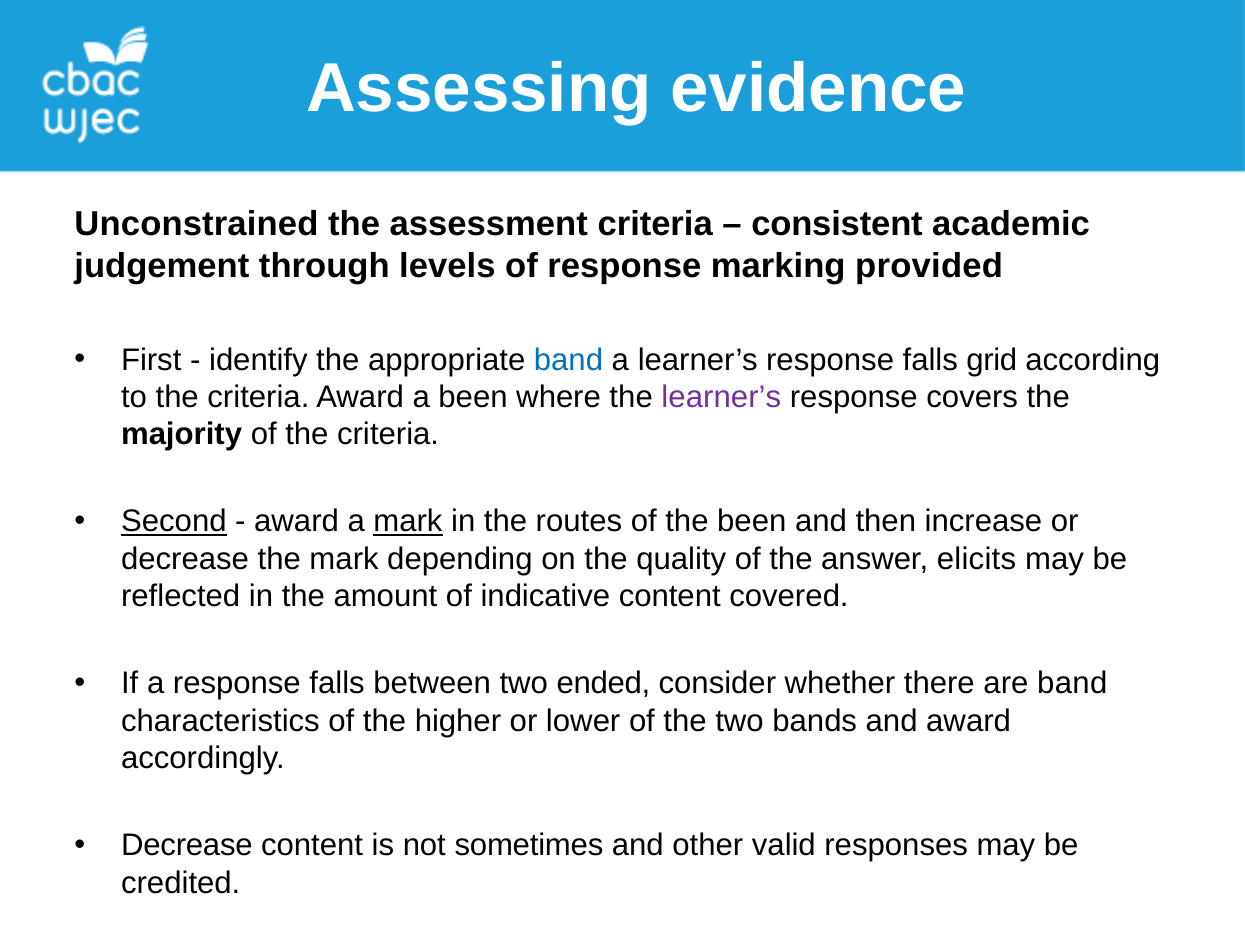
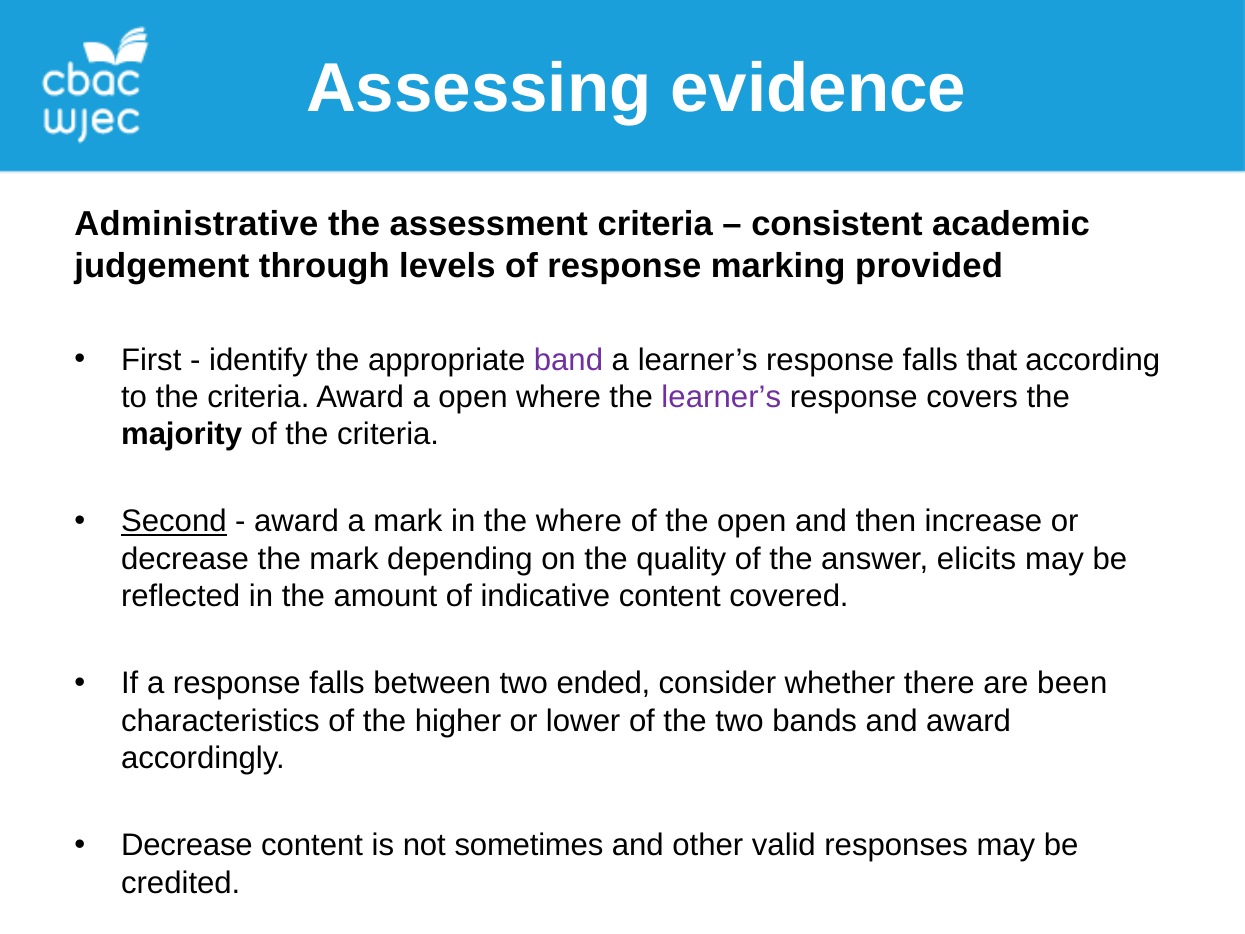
Unconstrained: Unconstrained -> Administrative (196, 224)
band colour: blue -> purple (569, 360)
grid: grid -> that (992, 360)
a been: been -> open (473, 397)
mark underline: present -> none (408, 522)
the routes: routes -> where (579, 522)
the been: been -> open (752, 522)
are band: band -> been (1072, 683)
